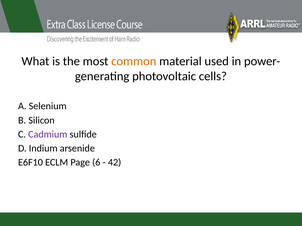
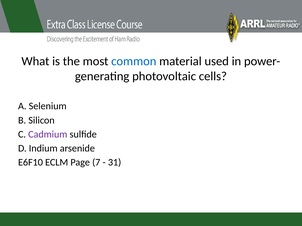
common colour: orange -> blue (134, 61)
6: 6 -> 7 (96, 163)
42: 42 -> 31 (115, 163)
